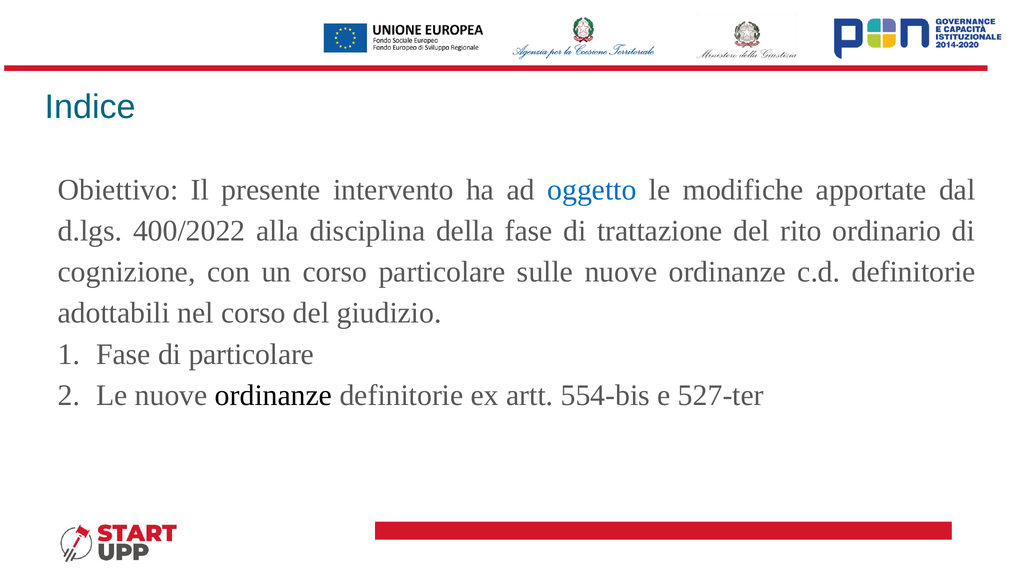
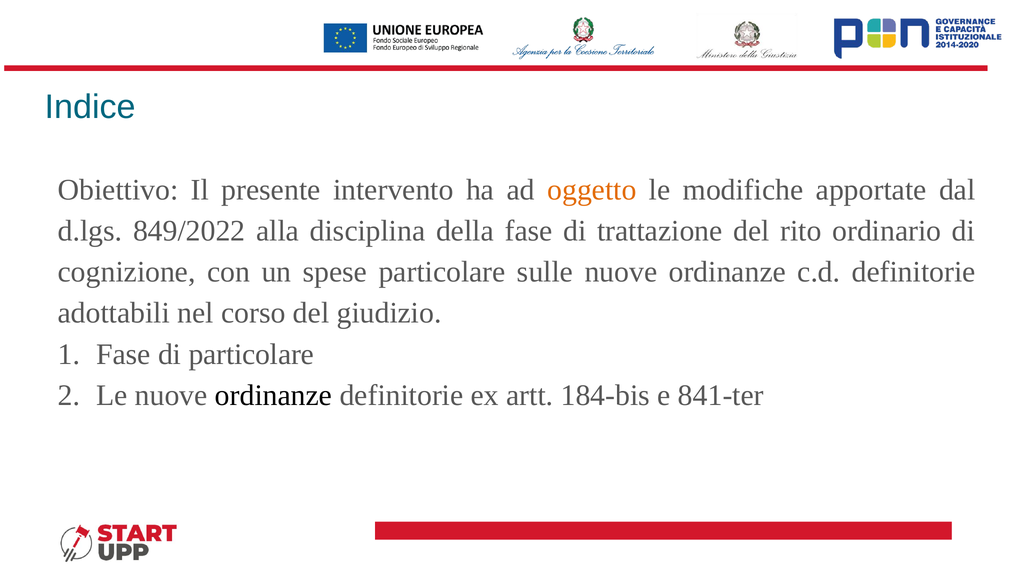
oggetto colour: blue -> orange (592, 190)
400/2022: 400/2022 -> 849/2022 (189, 231)
un corso: corso -> spese (335, 272)
554-bis: 554-bis -> 184-bis (605, 395)
527-ter: 527-ter -> 841-ter (721, 395)
